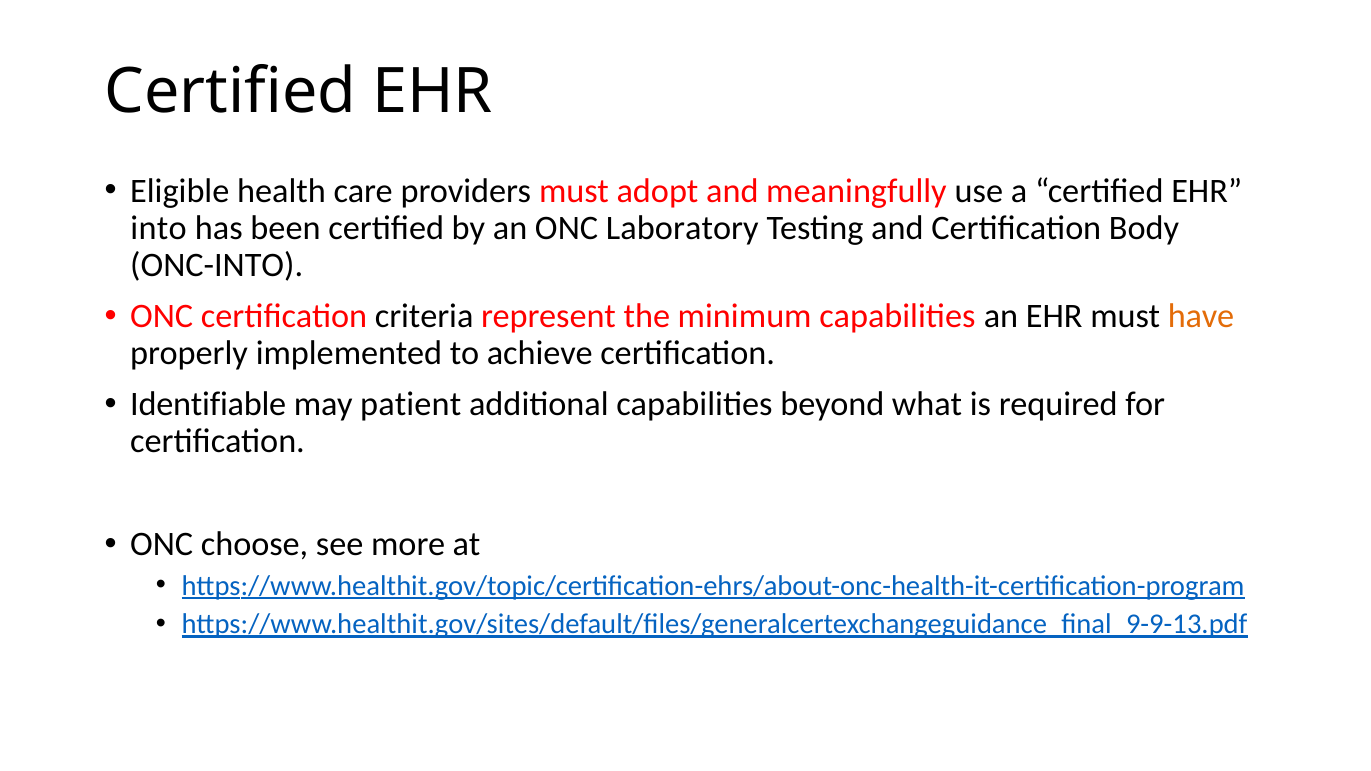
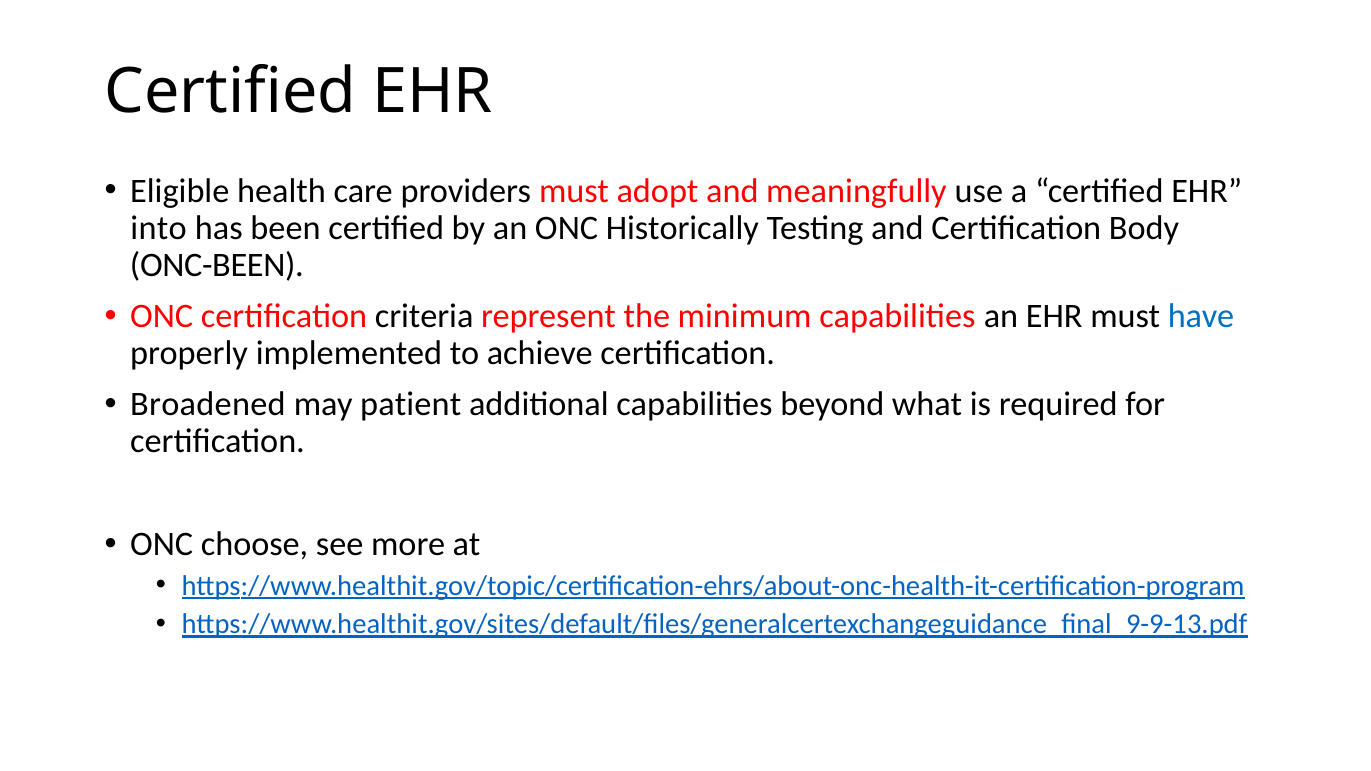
Laboratory: Laboratory -> Historically (682, 228)
ONC-INTO: ONC-INTO -> ONC-BEEN (217, 265)
have colour: orange -> blue (1201, 316)
Identifiable: Identifiable -> Broadened (208, 405)
